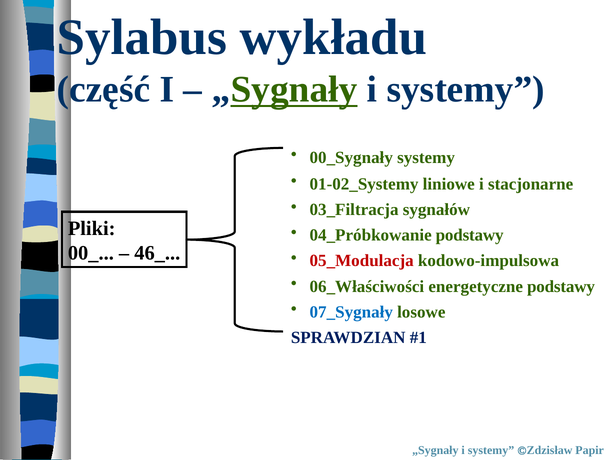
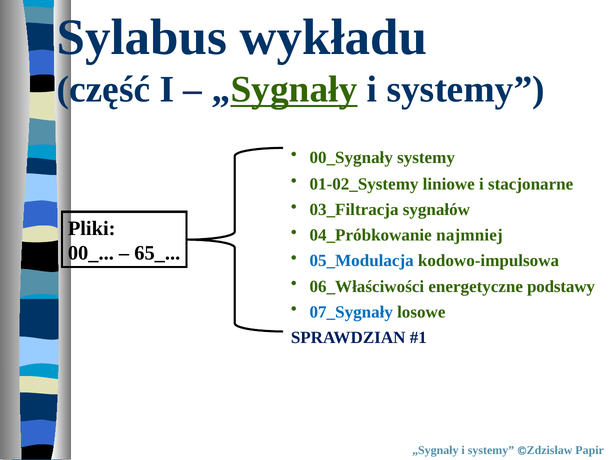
04_Próbkowanie podstawy: podstawy -> najmniej (469, 235)
46_: 46_ -> 65_ (157, 253)
05_Modulacja colour: red -> blue (362, 261)
